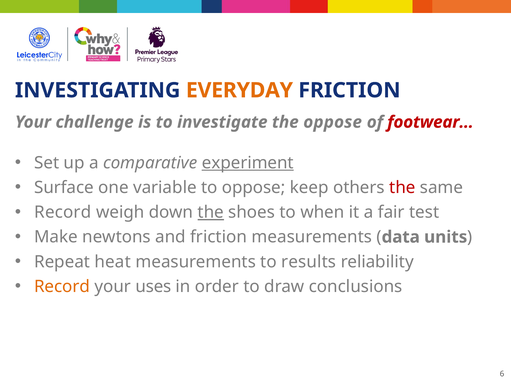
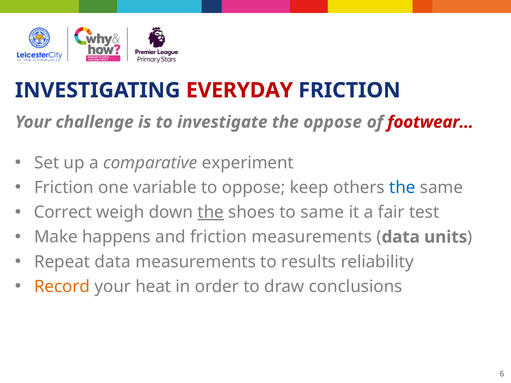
EVERYDAY colour: orange -> red (239, 90)
experiment underline: present -> none (248, 163)
Surface: Surface -> Friction (64, 188)
the colour: red -> blue (402, 188)
Record: Record -> Correct (63, 212)
to when: when -> same (322, 212)
newtons: newtons -> happens (117, 237)
Repeat heat: heat -> data (113, 262)
uses: uses -> heat (153, 287)
